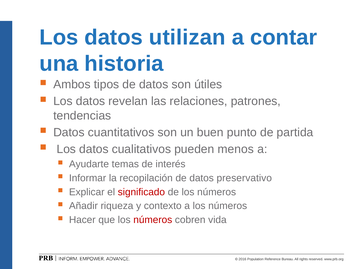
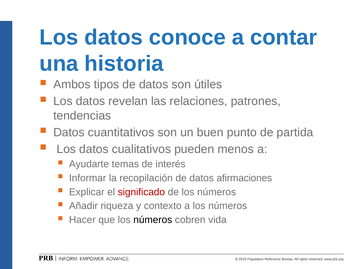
utilizan: utilizan -> conoce (187, 37)
preservativo: preservativo -> afirmaciones (244, 178)
números colour: red -> black (153, 220)
